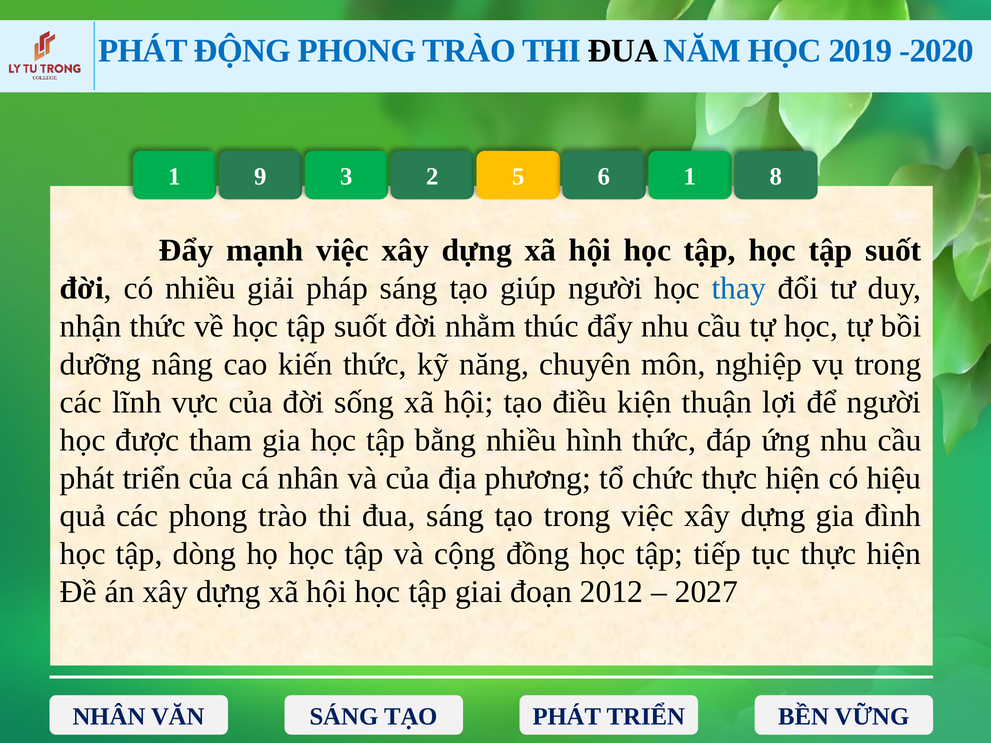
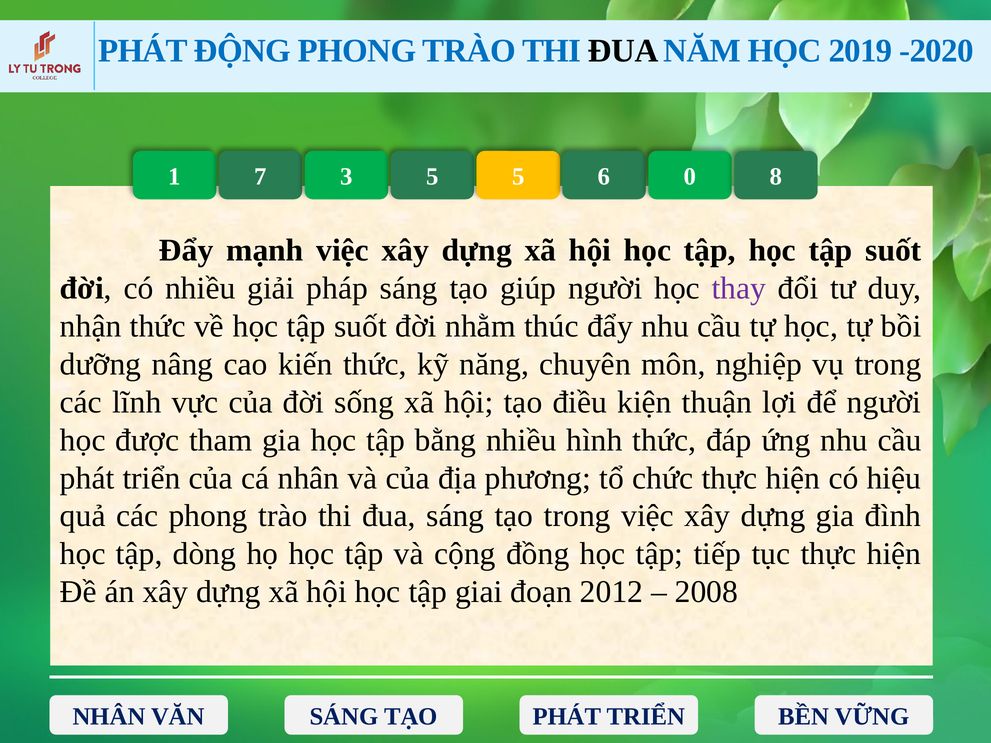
9: 9 -> 7 (260, 177)
3 2: 2 -> 5 (432, 177)
6 1: 1 -> 0 (690, 177)
thay colour: blue -> purple (739, 288)
2027: 2027 -> 2008 (706, 592)
